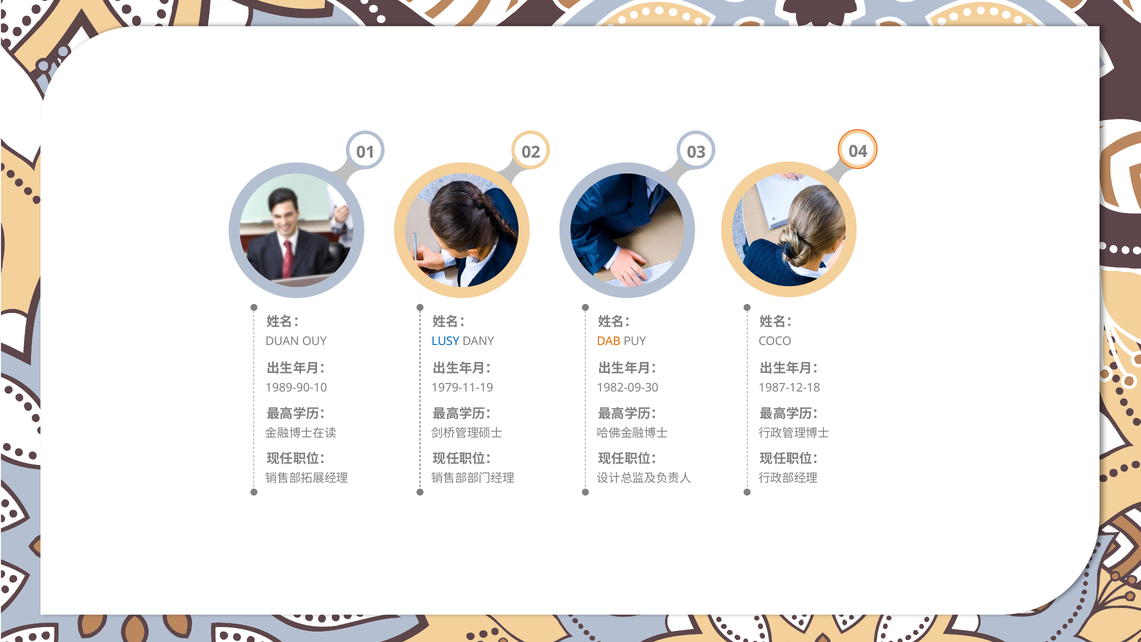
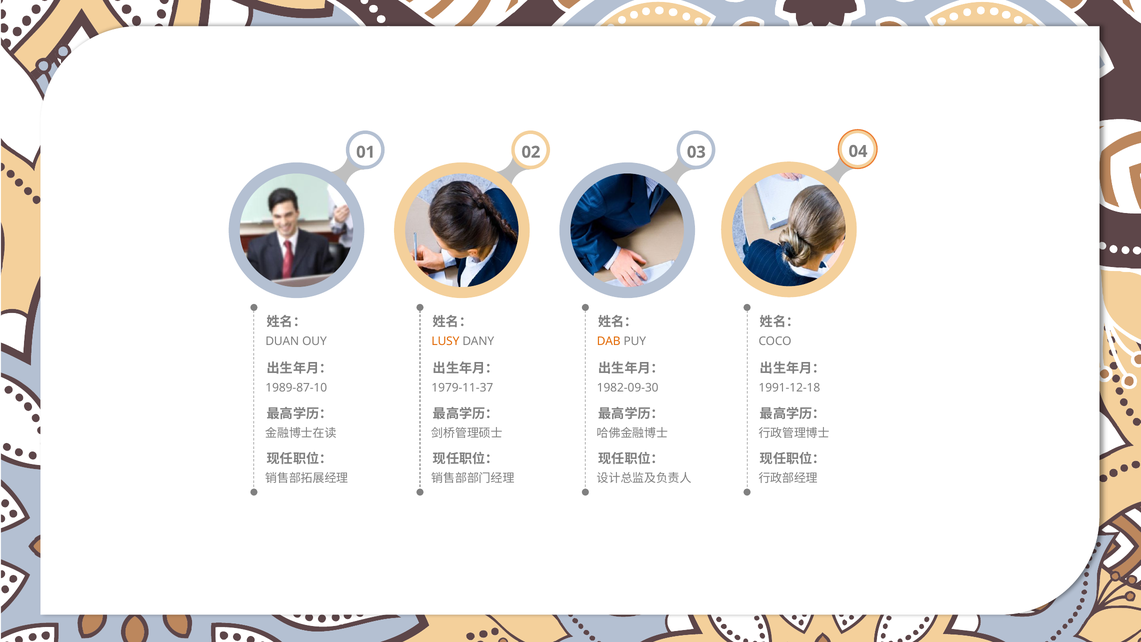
LUSY colour: blue -> orange (445, 341)
1989-90-10: 1989-90-10 -> 1989-87-10 (296, 388)
1979-11-19: 1979-11-19 -> 1979-11-37 (462, 388)
1987-12-18: 1987-12-18 -> 1991-12-18 (789, 388)
